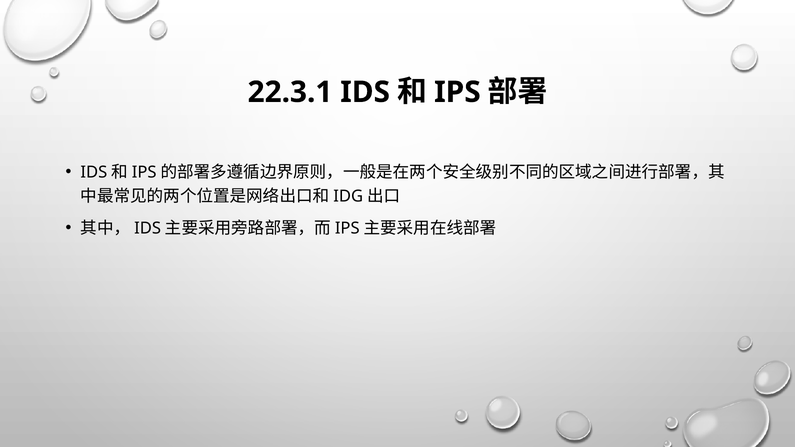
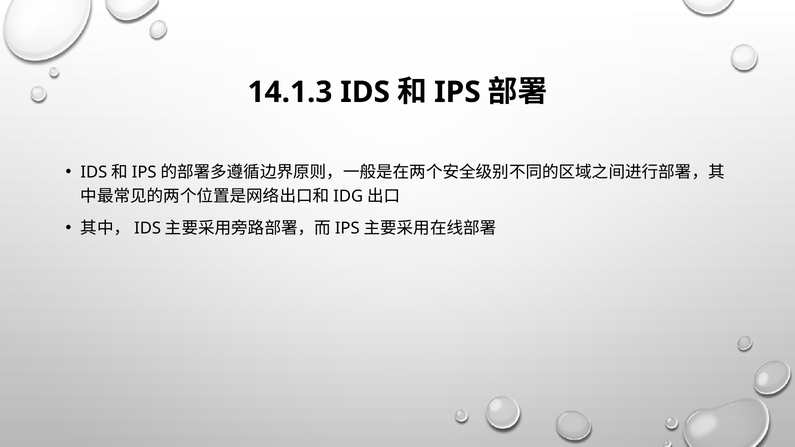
22.3.1: 22.3.1 -> 14.1.3 (290, 92)
